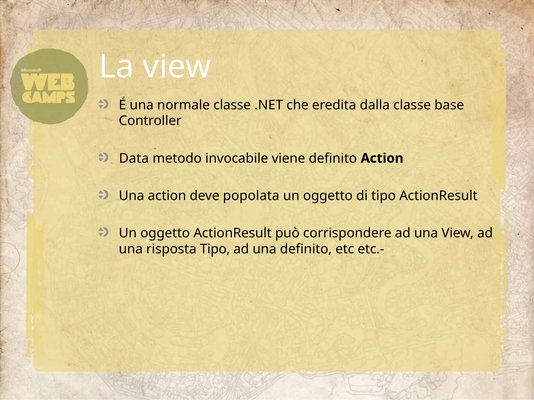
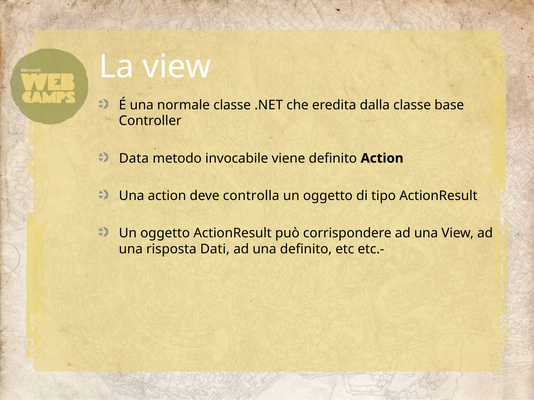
popolata: popolata -> controlla (251, 196)
risposta Tipo: Tipo -> Dati (215, 249)
